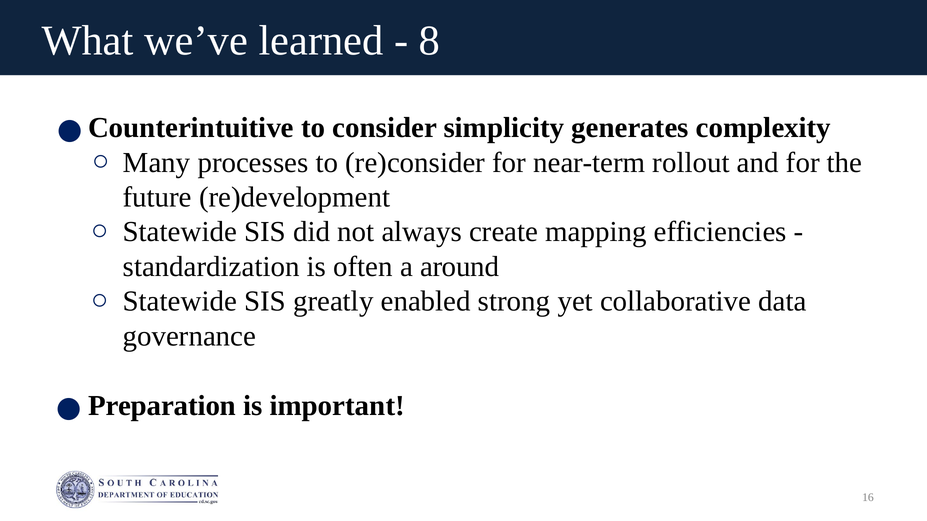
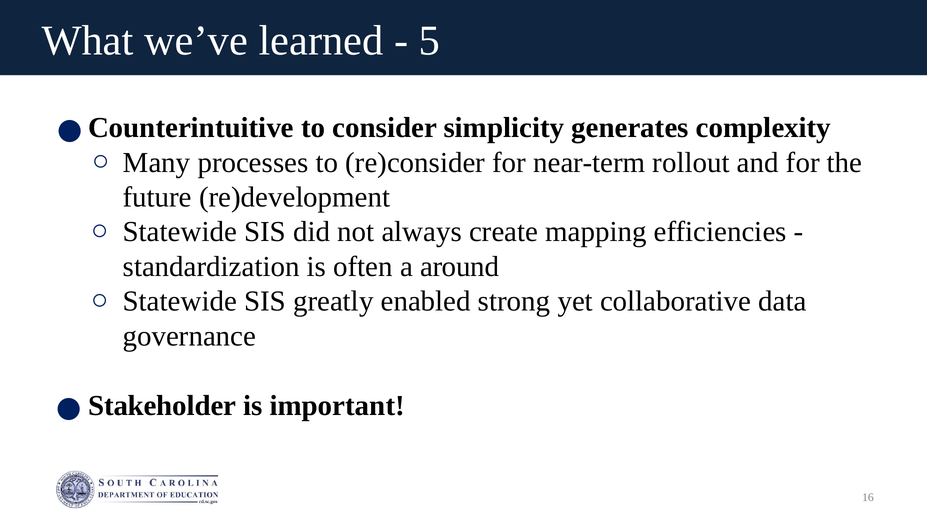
8: 8 -> 5 (429, 41)
Preparation: Preparation -> Stakeholder (162, 406)
